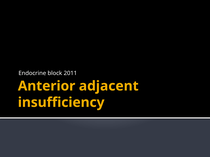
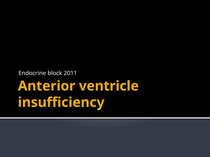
adjacent: adjacent -> ventricle (109, 86)
